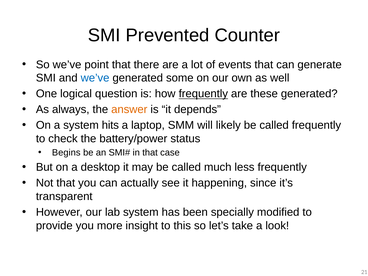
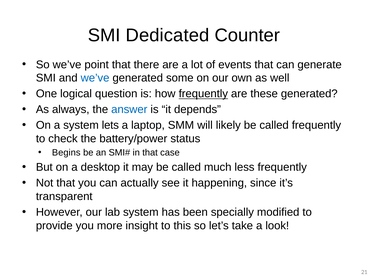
Prevented: Prevented -> Dedicated (168, 35)
answer colour: orange -> blue (129, 109)
hits: hits -> lets (110, 125)
